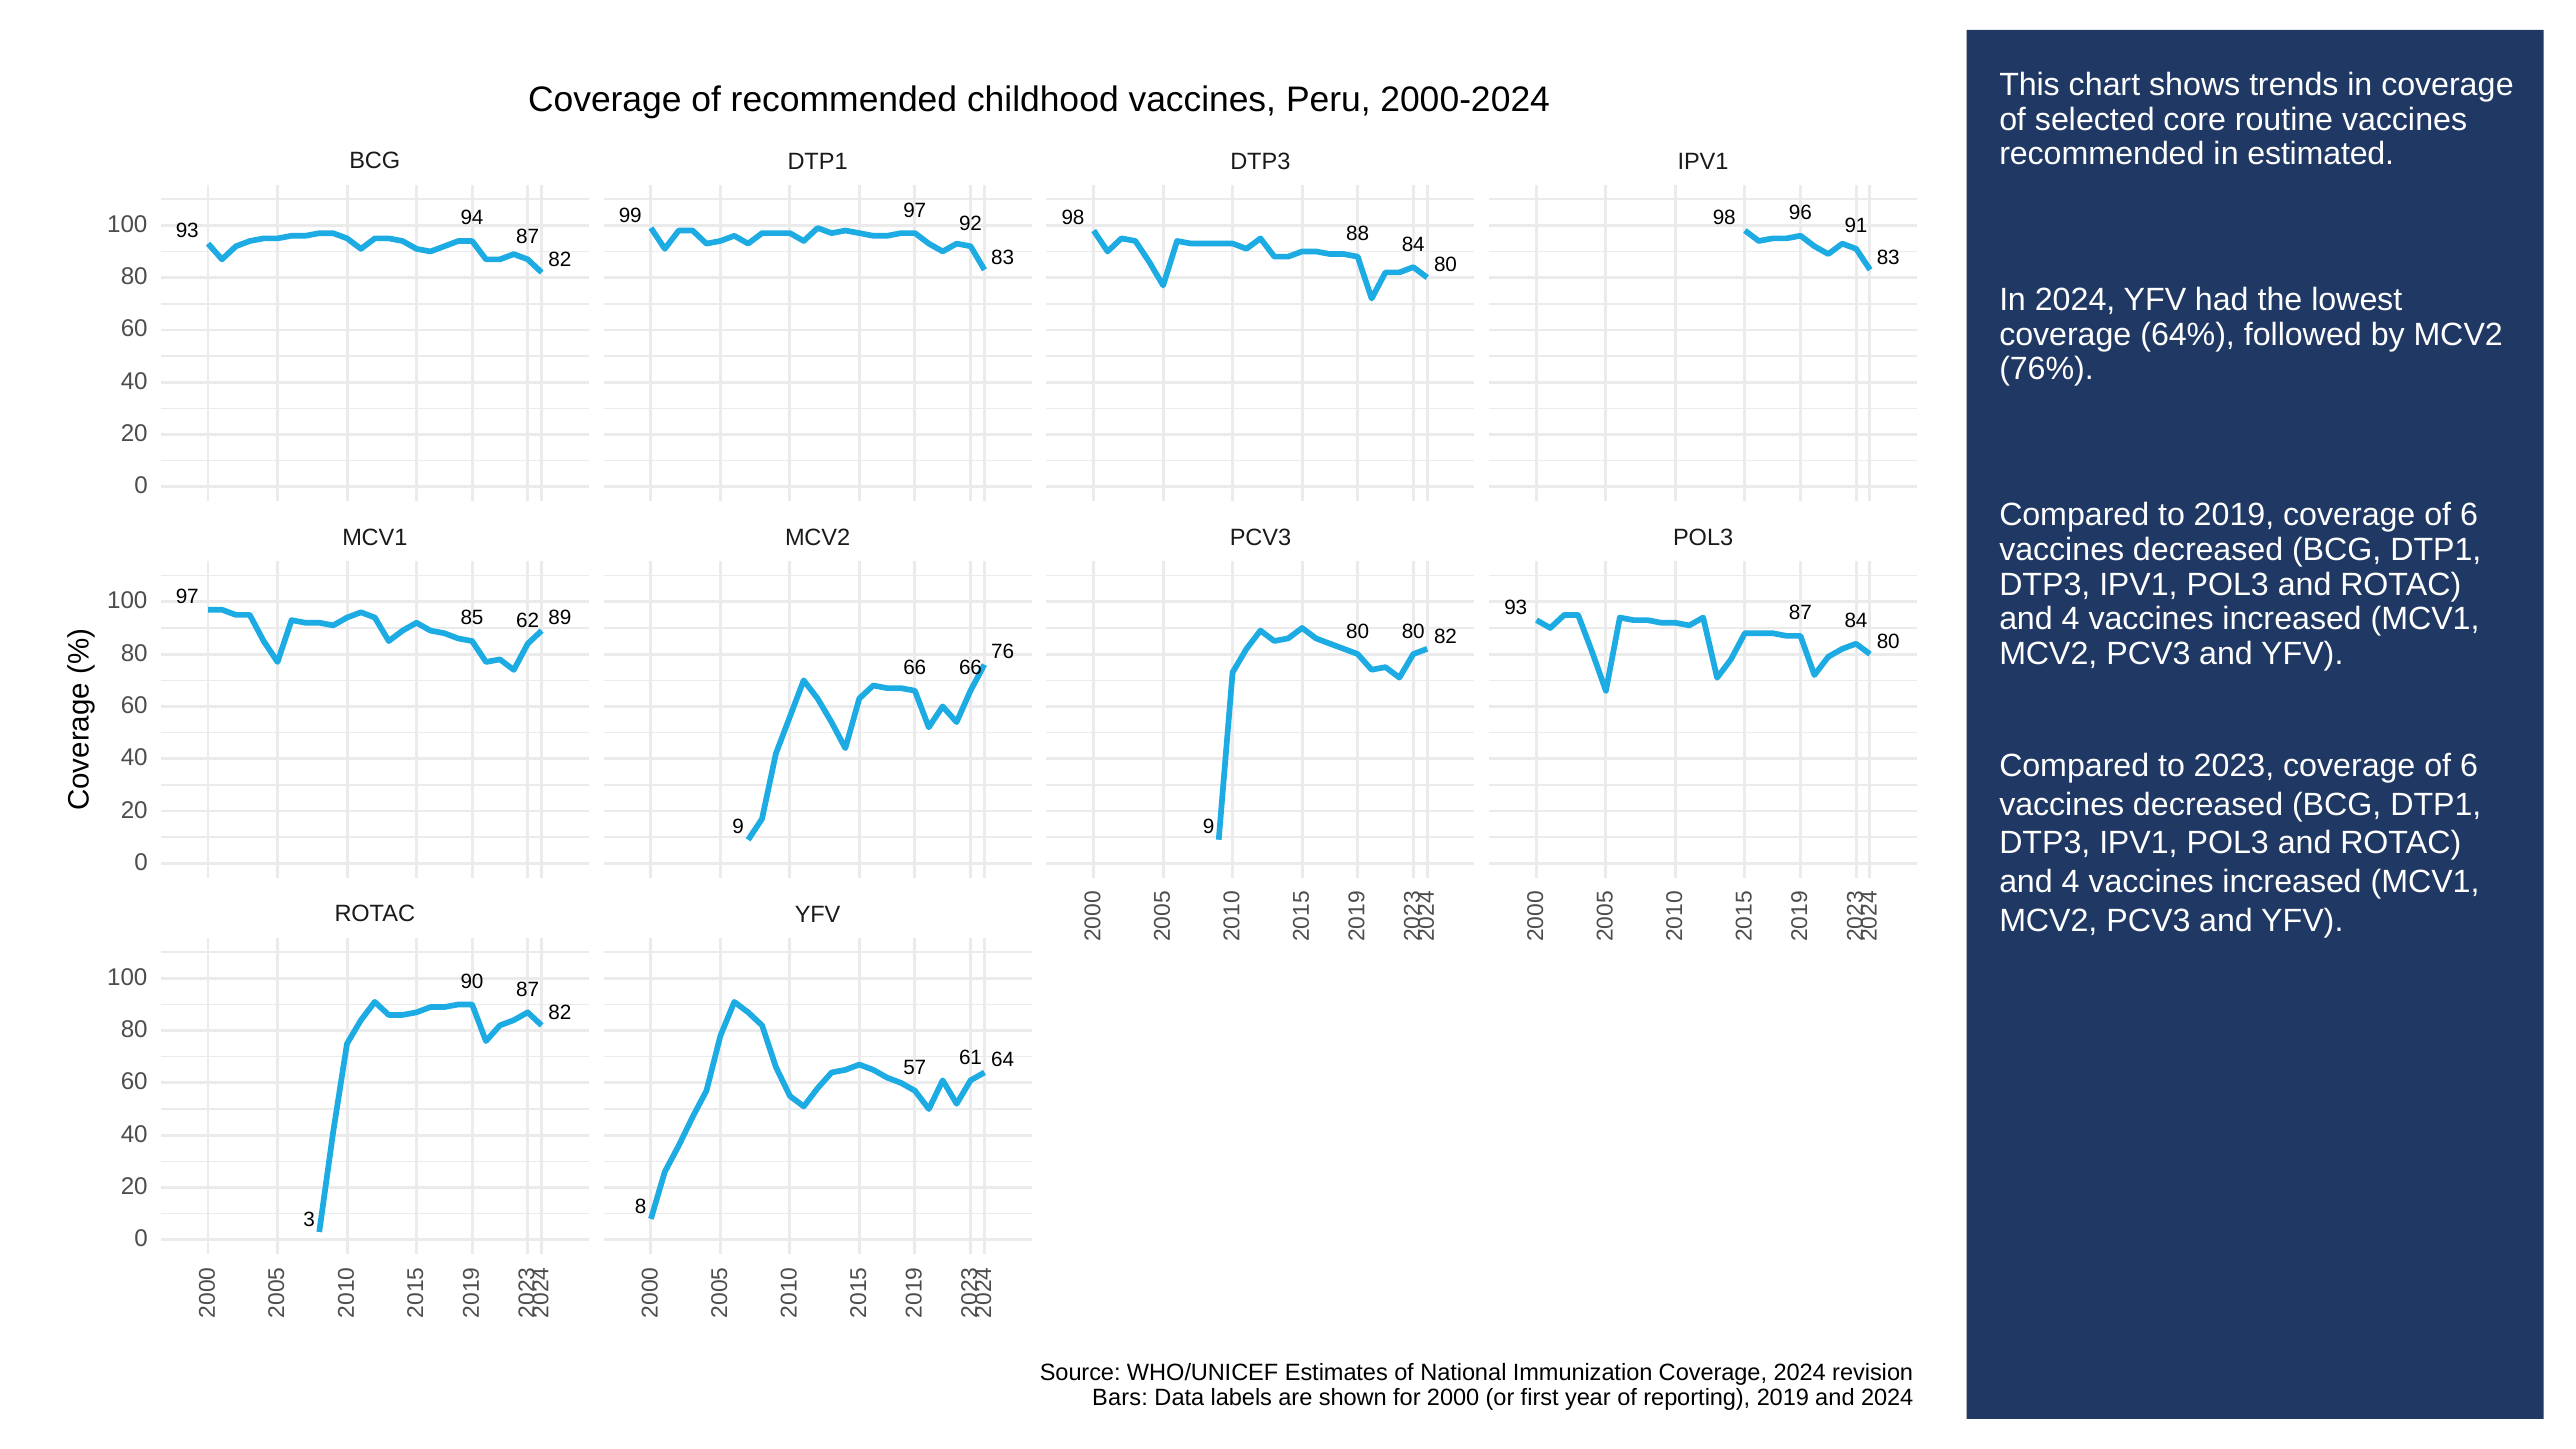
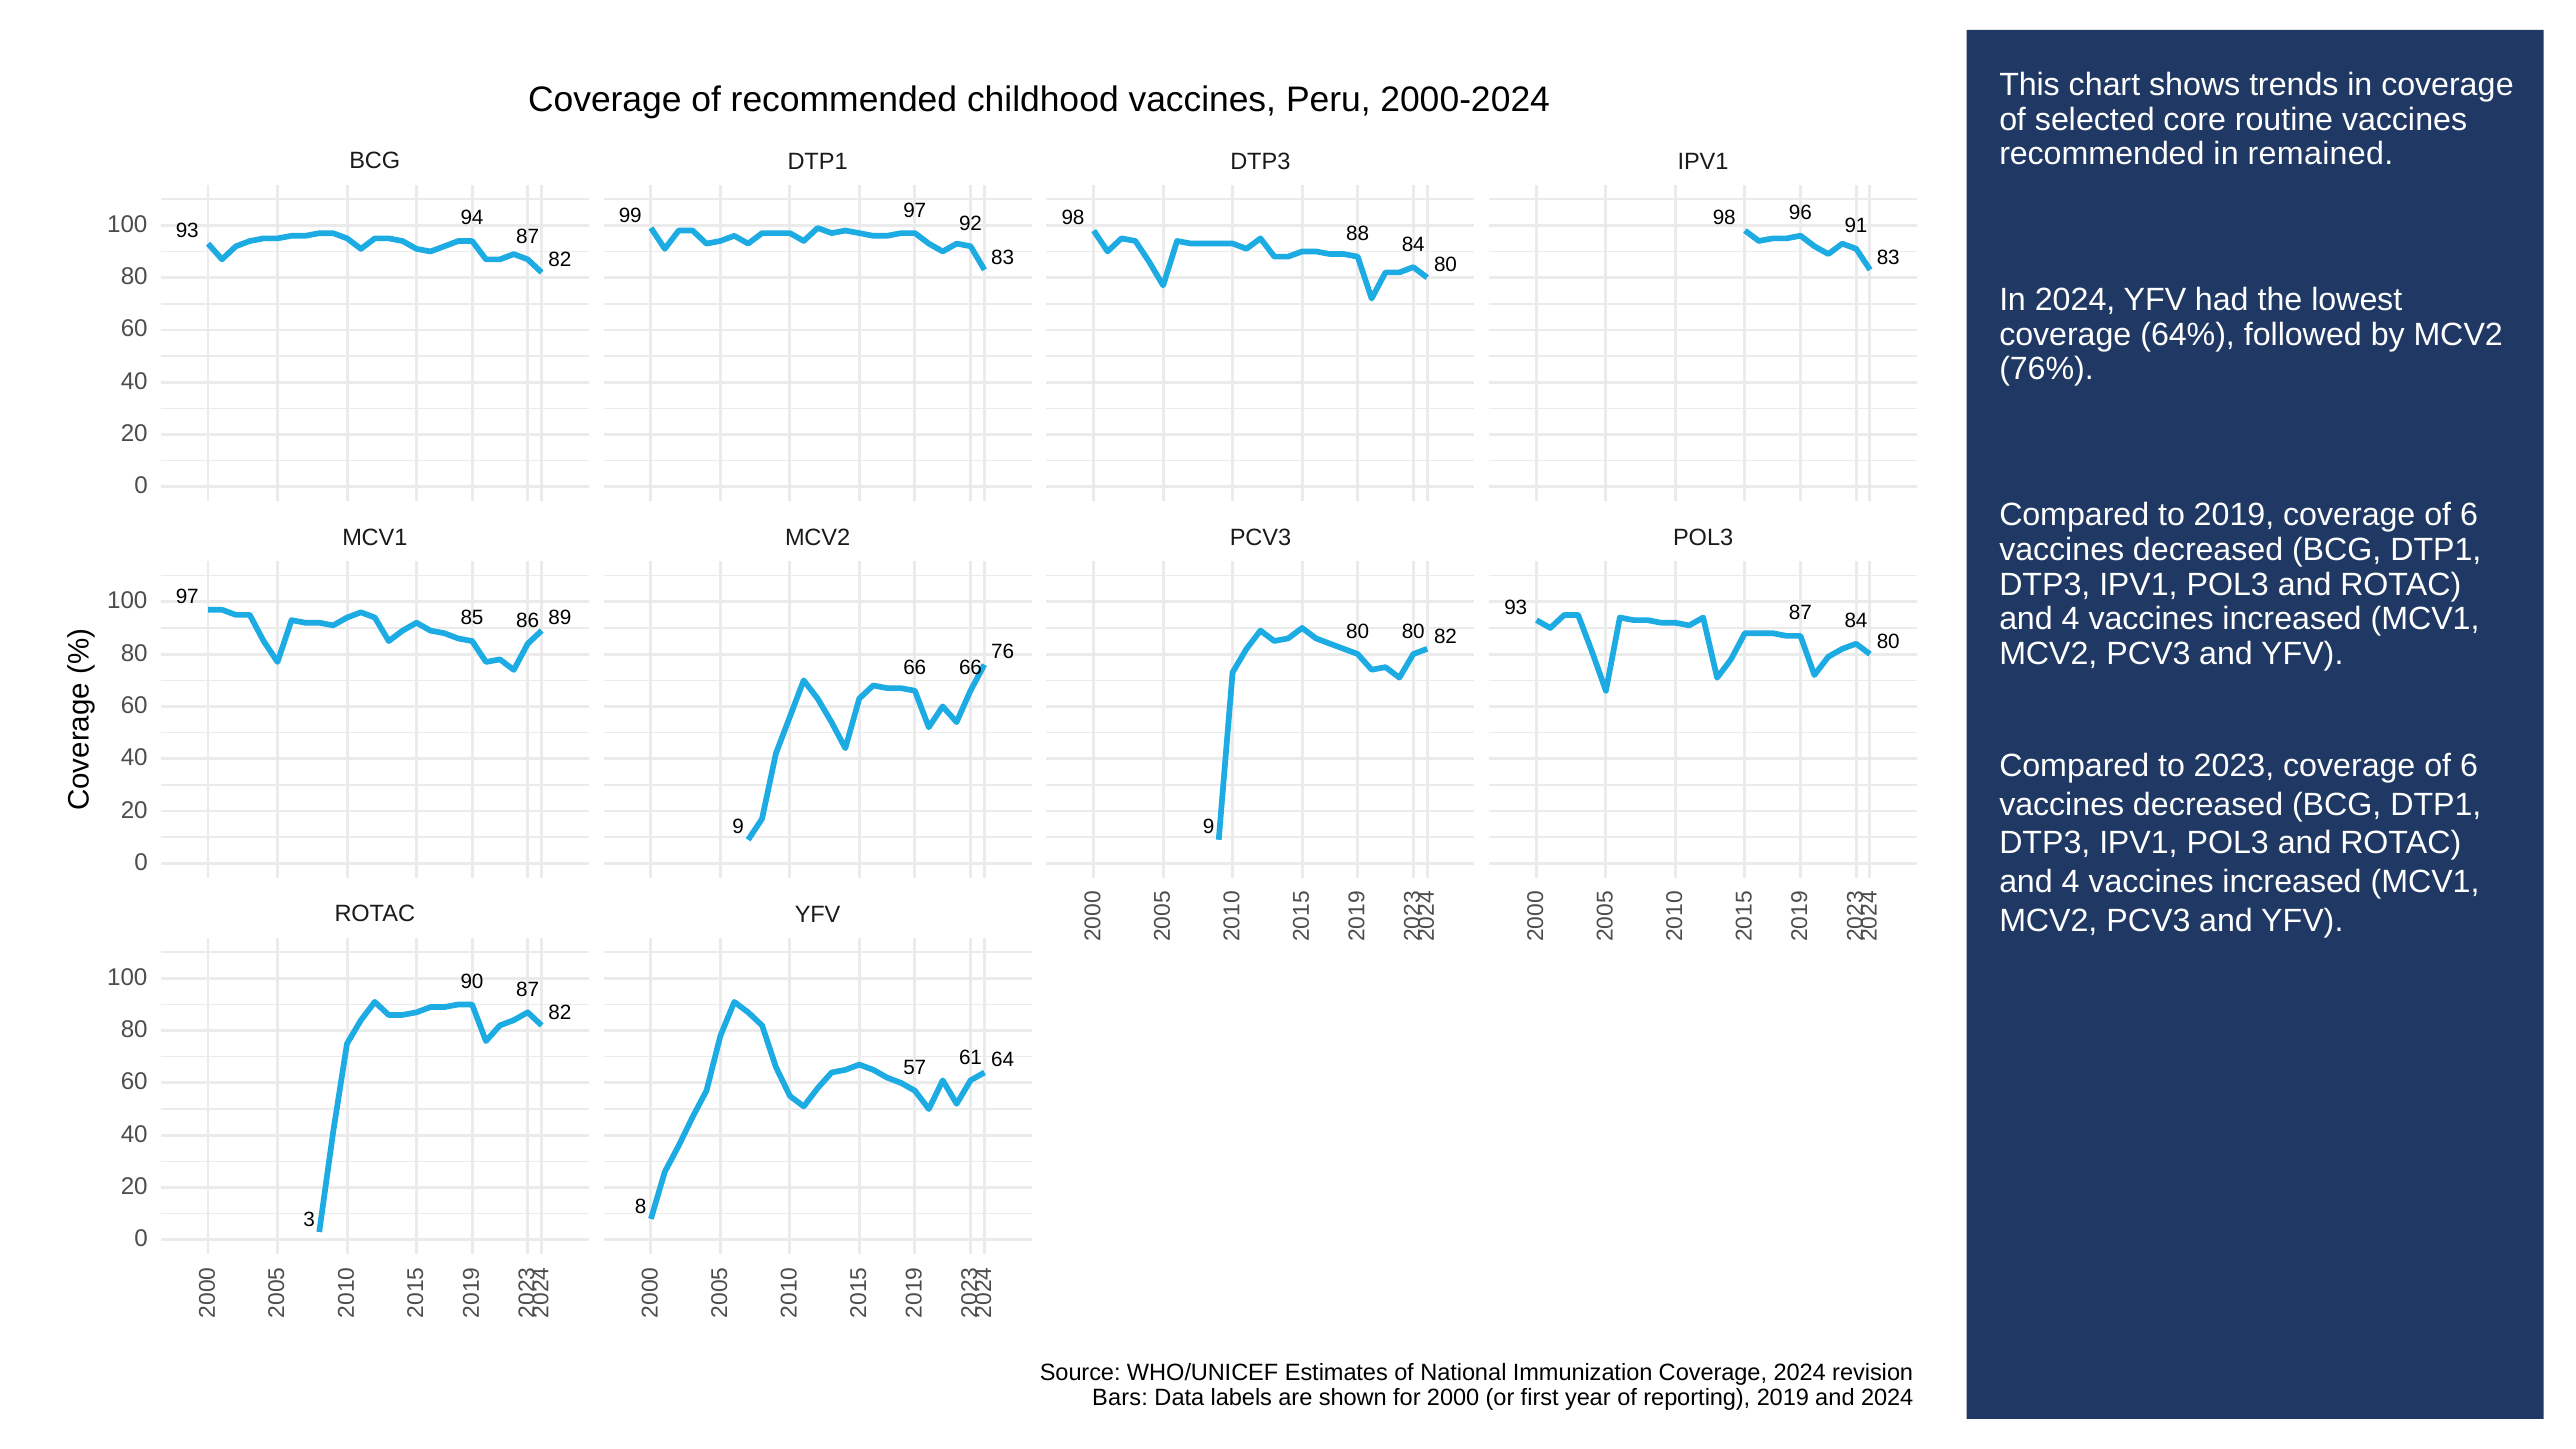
estimated: estimated -> remained (2320, 154)
62: 62 -> 86 (528, 621)
